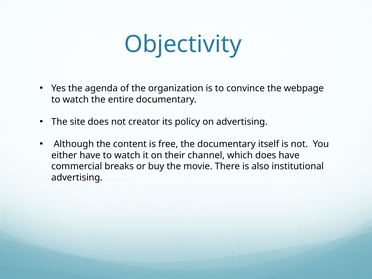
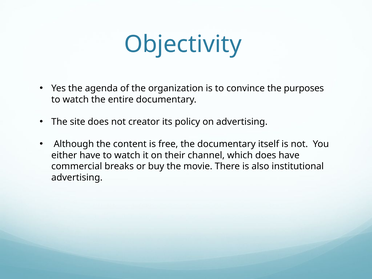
webpage: webpage -> purposes (304, 88)
